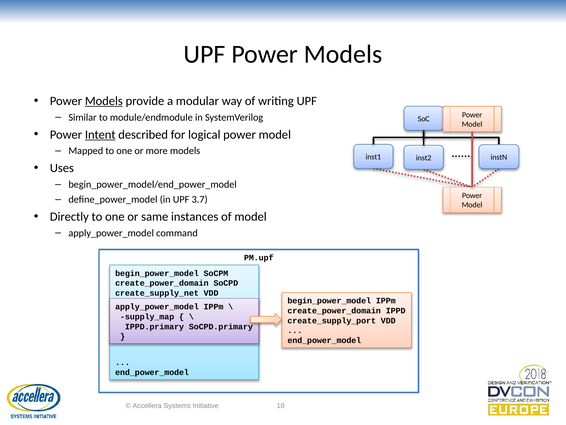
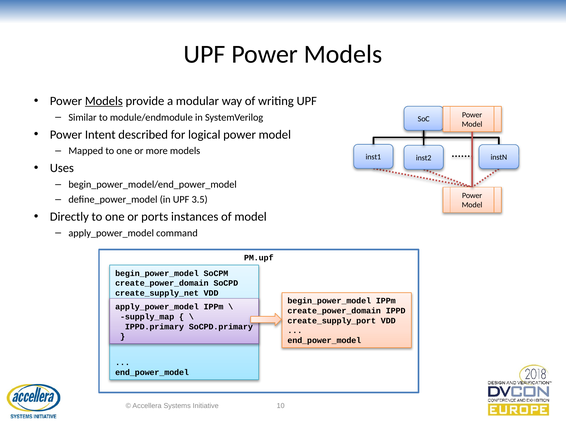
Intent underline: present -> none (100, 134)
3.7: 3.7 -> 3.5 (200, 199)
same: same -> ports (155, 216)
